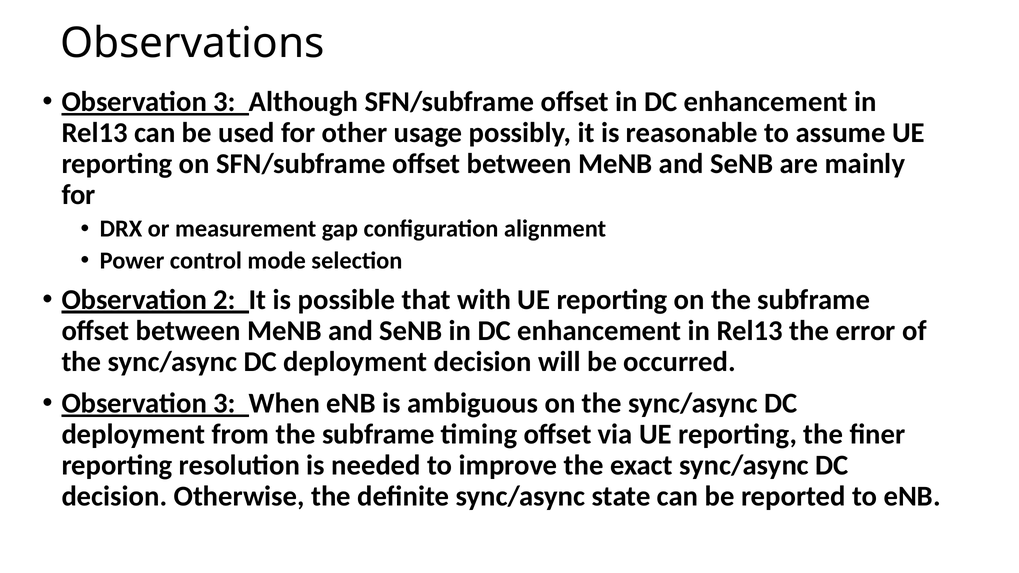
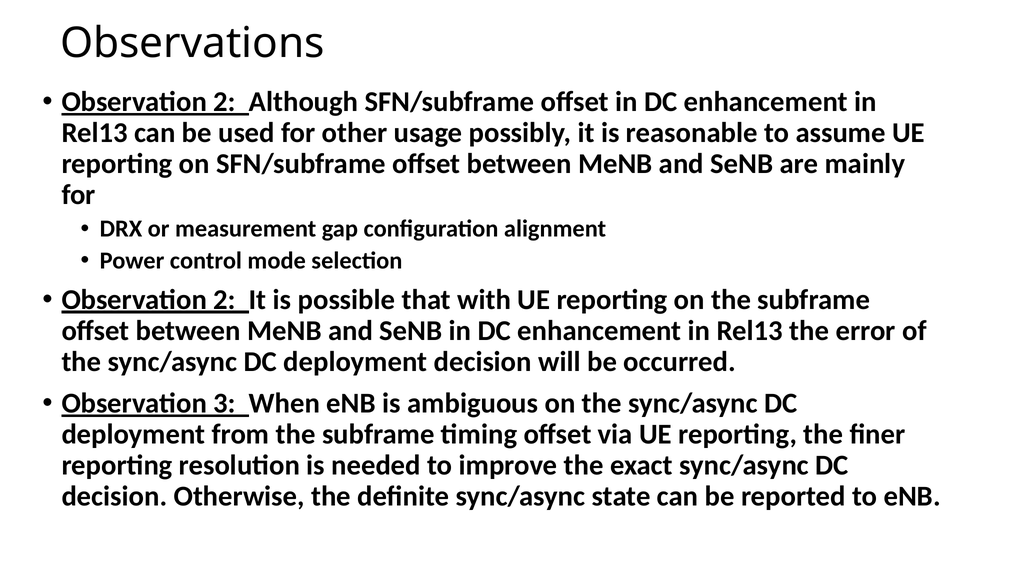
3: 3 -> 2 (225, 102)
